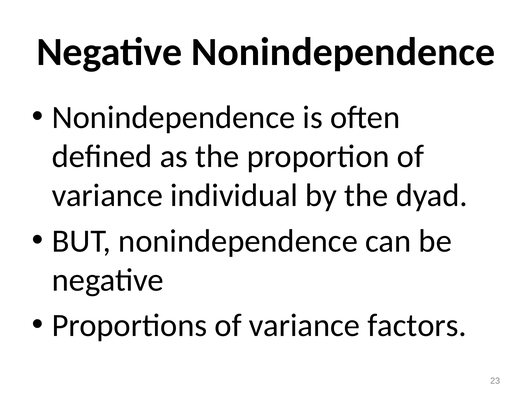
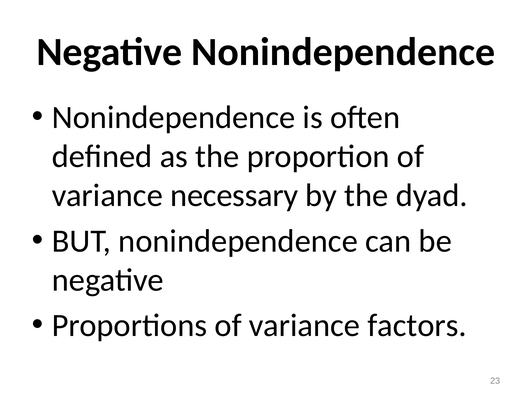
individual: individual -> necessary (234, 196)
